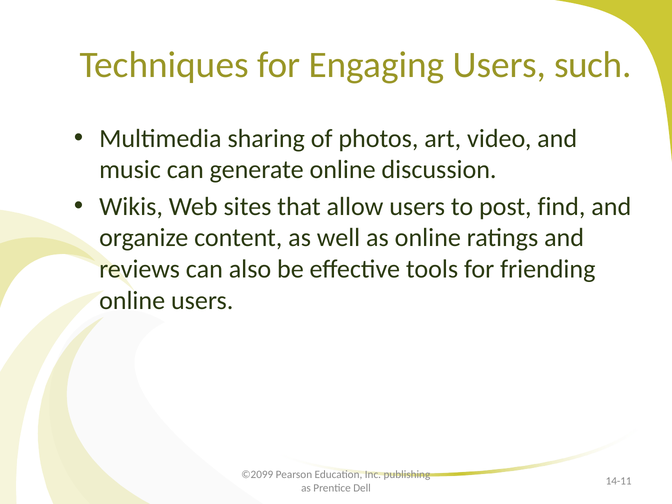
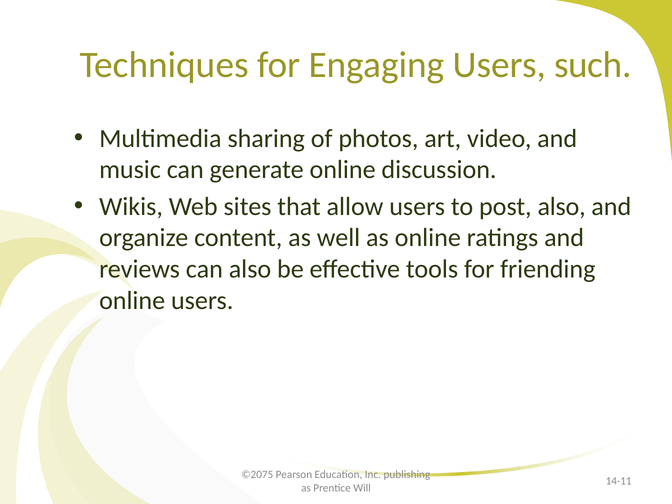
post find: find -> also (562, 206)
©2099: ©2099 -> ©2075 (257, 475)
Dell: Dell -> Will (362, 488)
